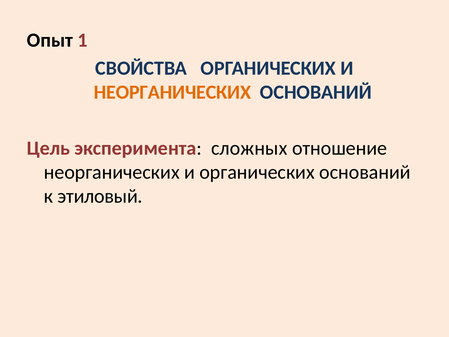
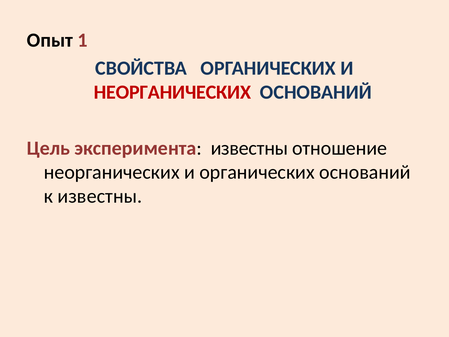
НЕОРГАНИЧЕСКИХ colour: orange -> red (172, 92)
эксперимента сложных: сложных -> известны (249, 148)
к этиловый: этиловый -> известны (100, 196)
